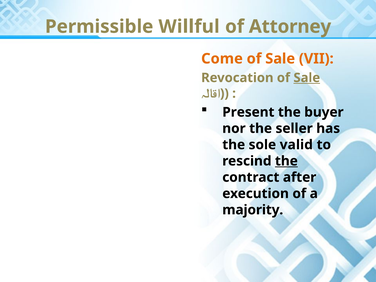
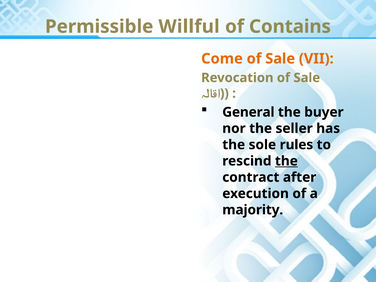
Attorney: Attorney -> Contains (290, 27)
Sale underline: present -> none (307, 78)
Present: Present -> General (248, 112)
valid: valid -> rules (296, 145)
